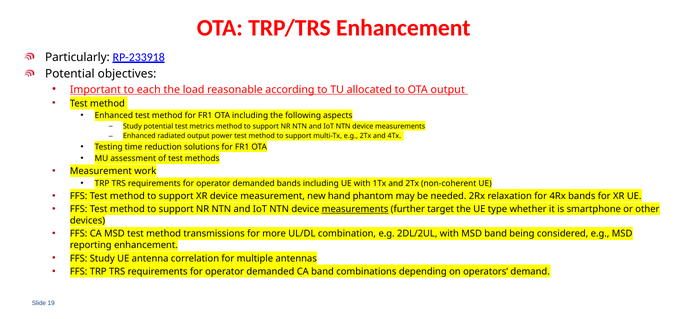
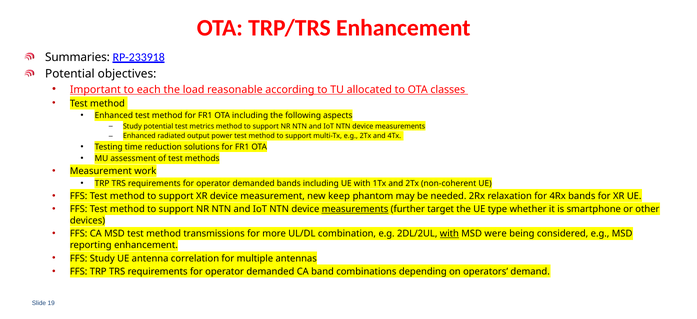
Particularly: Particularly -> Summaries (77, 57)
OTA output: output -> classes (448, 89)
hand: hand -> keep (339, 196)
with underline: none -> present (449, 234)
MSD band: band -> were (496, 234)
